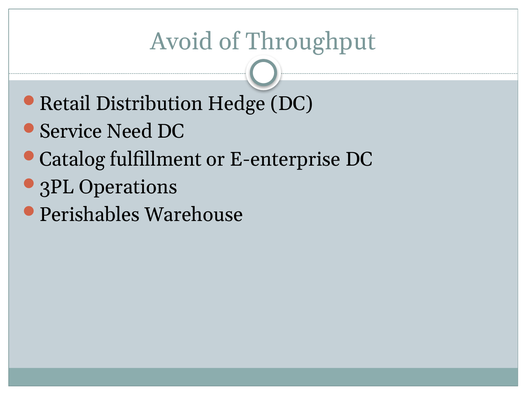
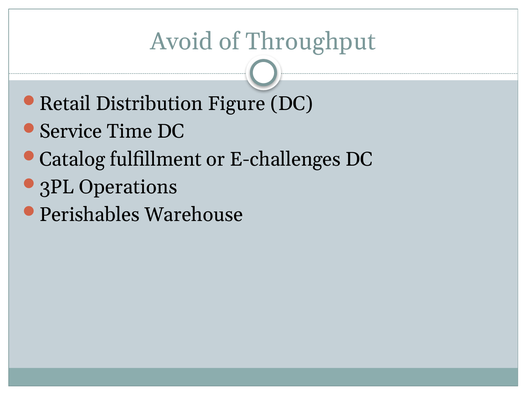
Hedge: Hedge -> Figure (237, 104)
Need: Need -> Time (130, 132)
E-enterprise: E-enterprise -> E-challenges (285, 159)
